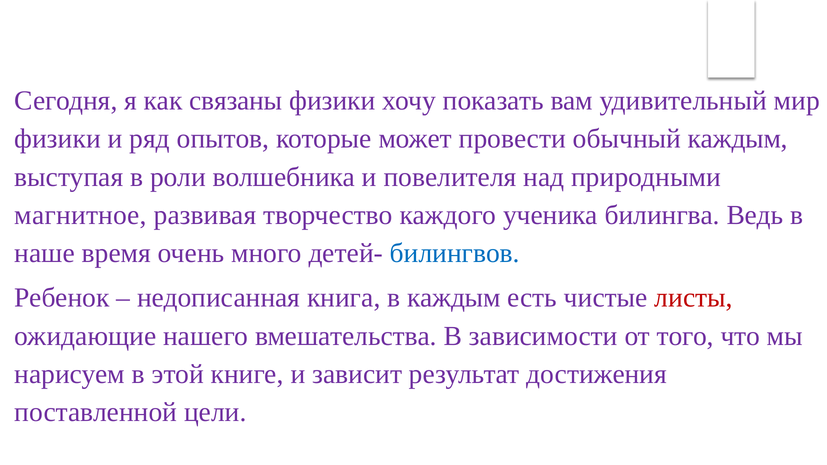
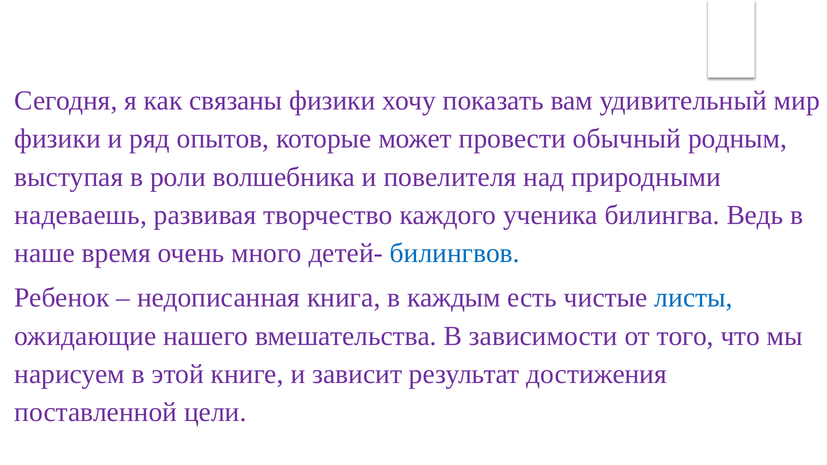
обычный каждым: каждым -> родным (738, 139)
магнитное: магнитное -> надеваешь (81, 215)
листы colour: red -> blue (694, 298)
